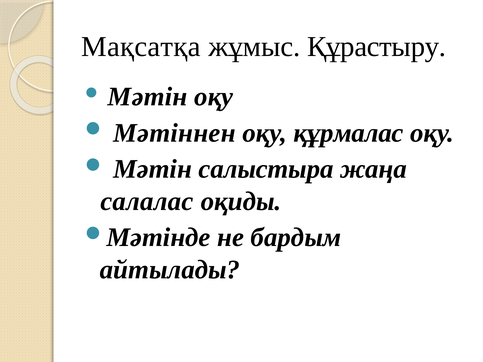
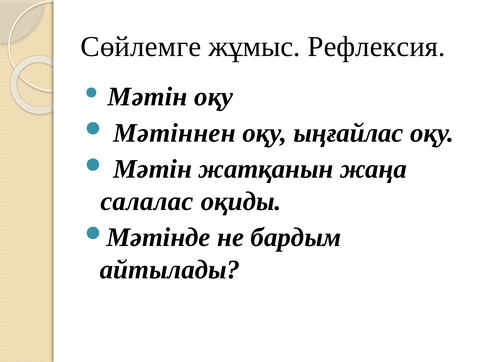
Мақсатқа: Мақсатқа -> Сөйлемге (141, 47)
Құрастыру: Құрастыру -> Рефлексия (376, 47)
құрмалас: құрмалас -> ыңғайлас (348, 133)
салыстыра: салыстыра -> жатқанын (266, 169)
